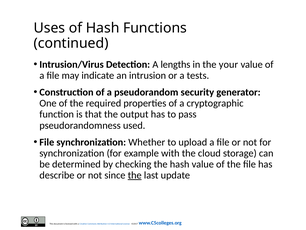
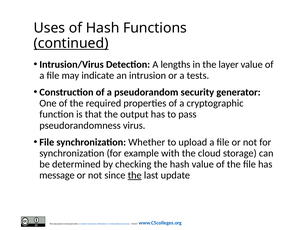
continued underline: none -> present (71, 43)
your: your -> layer (229, 64)
used: used -> virus (134, 125)
describe: describe -> message (57, 175)
